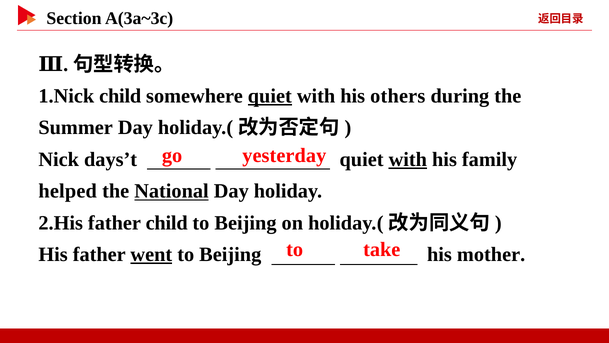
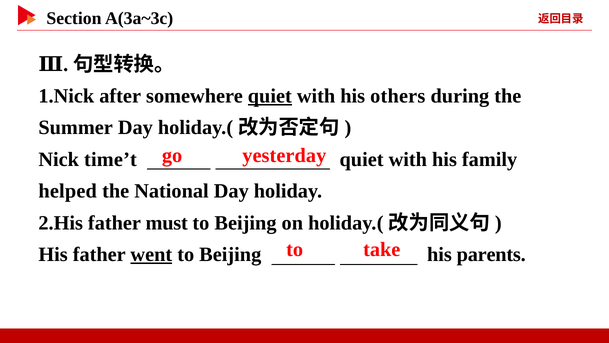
1.Nick child: child -> after (120, 96)
days’t: days’t -> time’t (110, 159)
with underline: present -> none (408, 159)
National underline: present -> none (171, 191)
father child: child -> must (167, 223)
mother: mother -> parents (491, 254)
